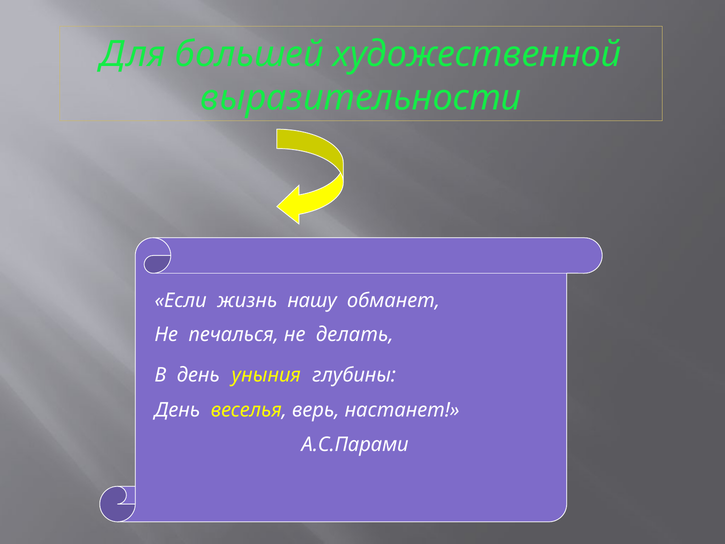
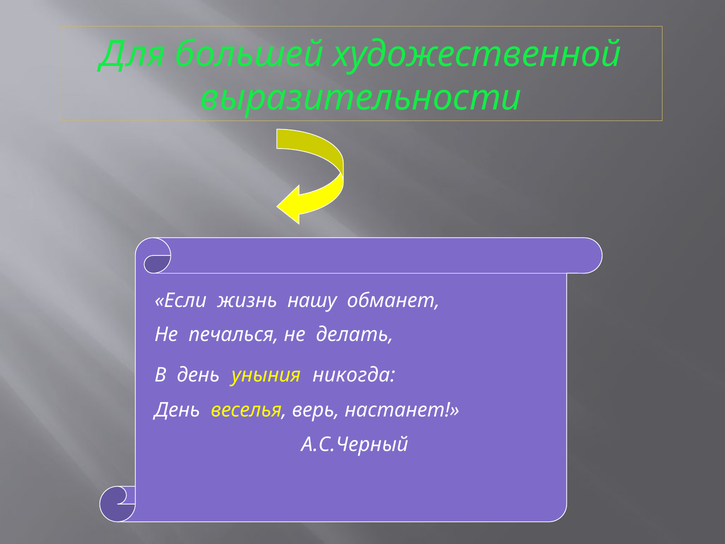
глубины: глубины -> никогда (354, 375)
А.С.Парами: А.С.Парами -> А.С.Черный (355, 444)
